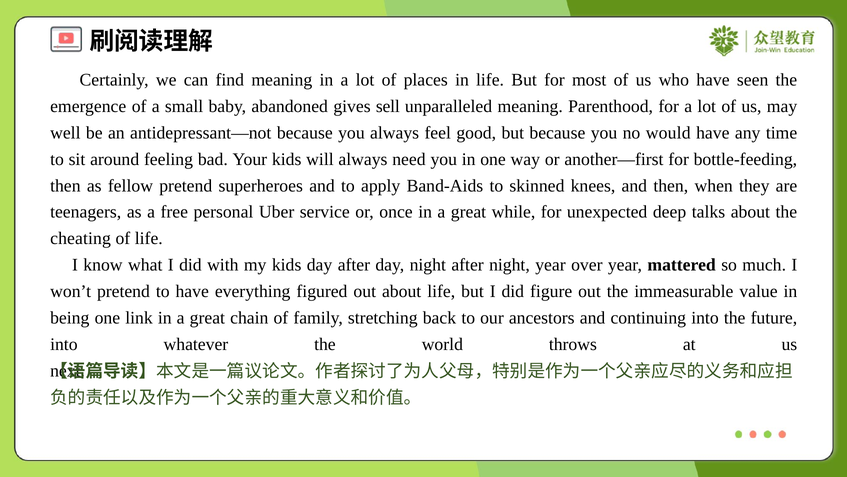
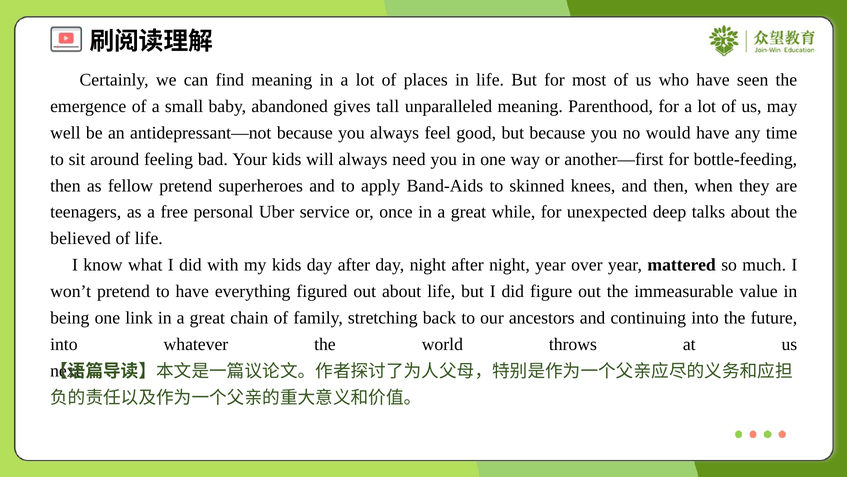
sell: sell -> tall (388, 106)
cheating: cheating -> believed (81, 238)
